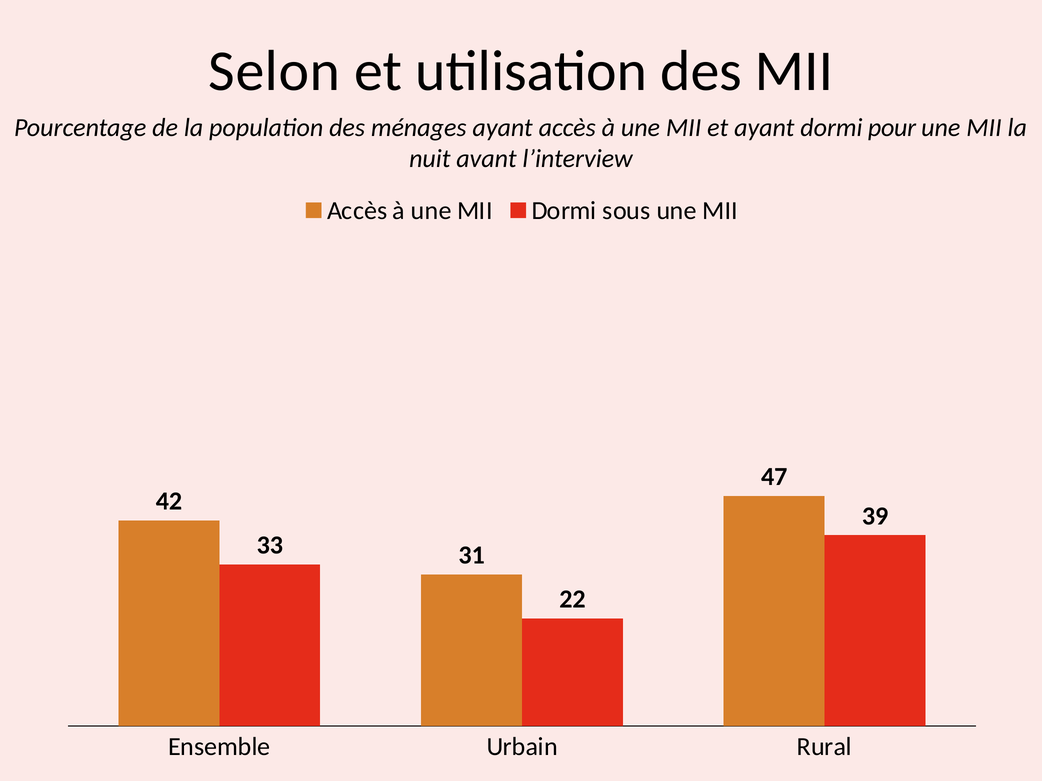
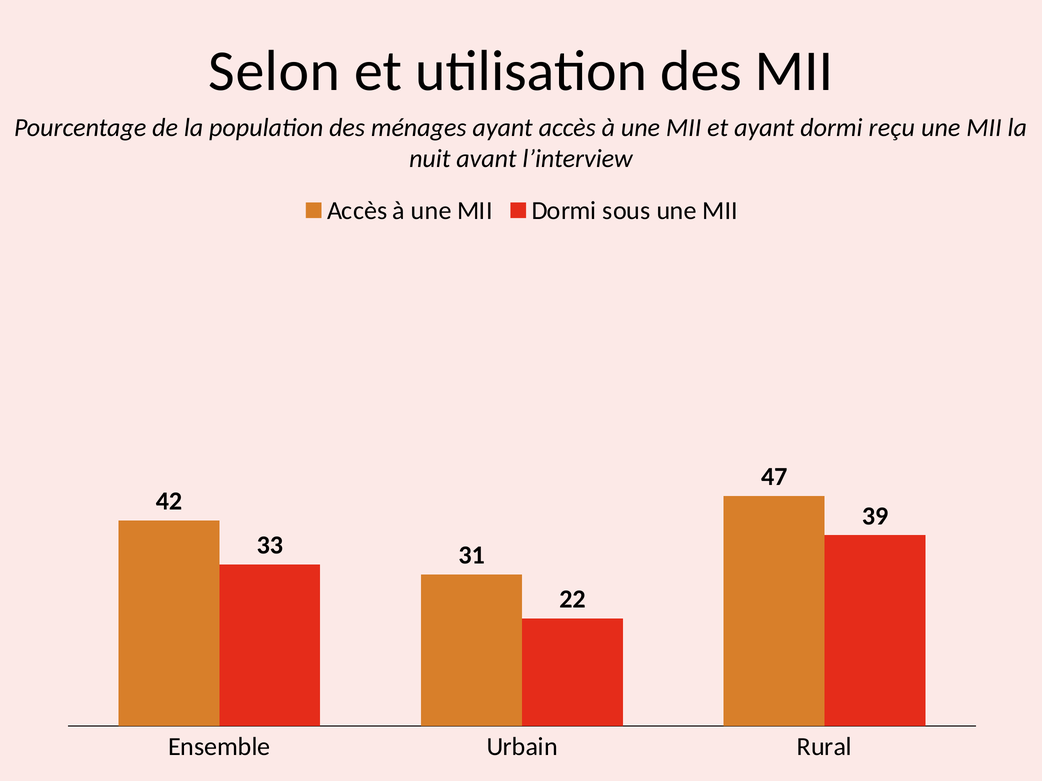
pour: pour -> reçu (892, 128)
